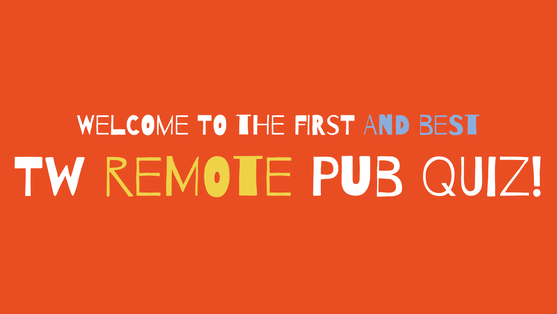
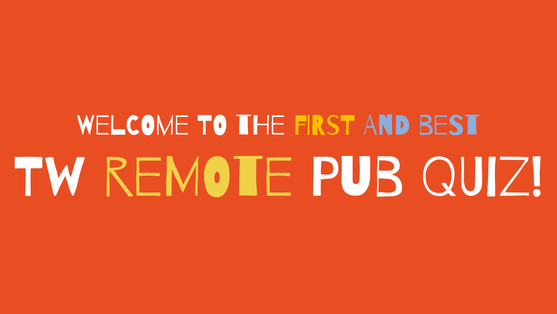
fIrst colour: white -> yellow (324, 125)
